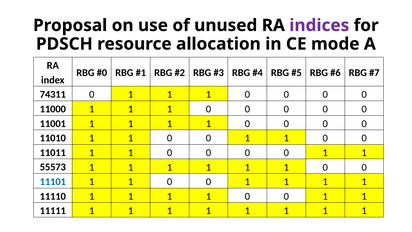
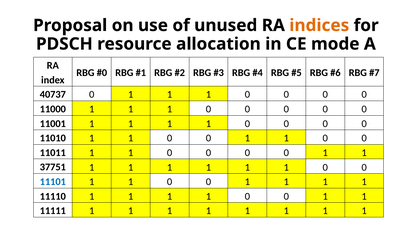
indices colour: purple -> orange (319, 25)
74311: 74311 -> 40737 (53, 94)
55573: 55573 -> 37751 (53, 167)
